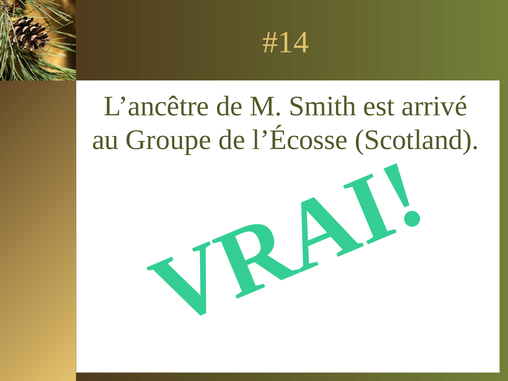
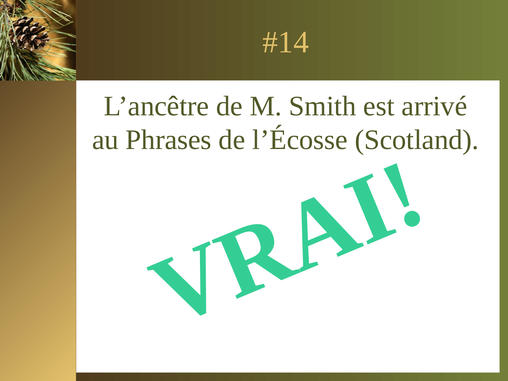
Groupe: Groupe -> Phrases (169, 140)
